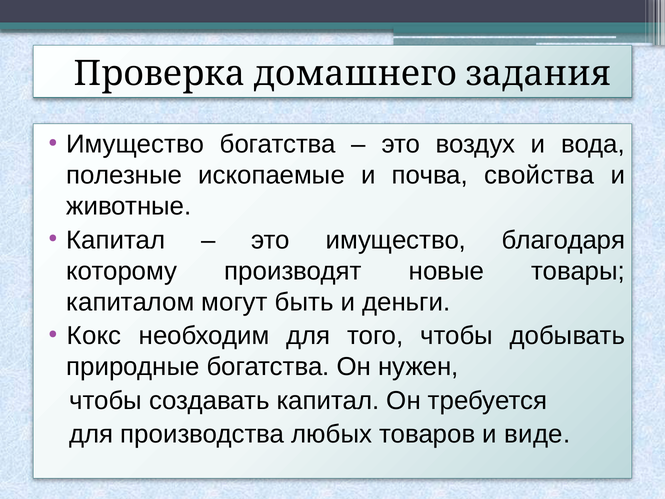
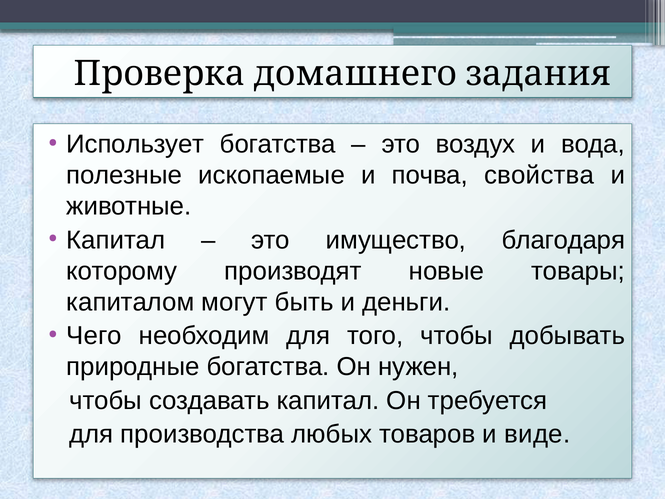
Имущество: Имущество -> Использует (135, 144)
Кокс: Кокс -> Чего (94, 336)
